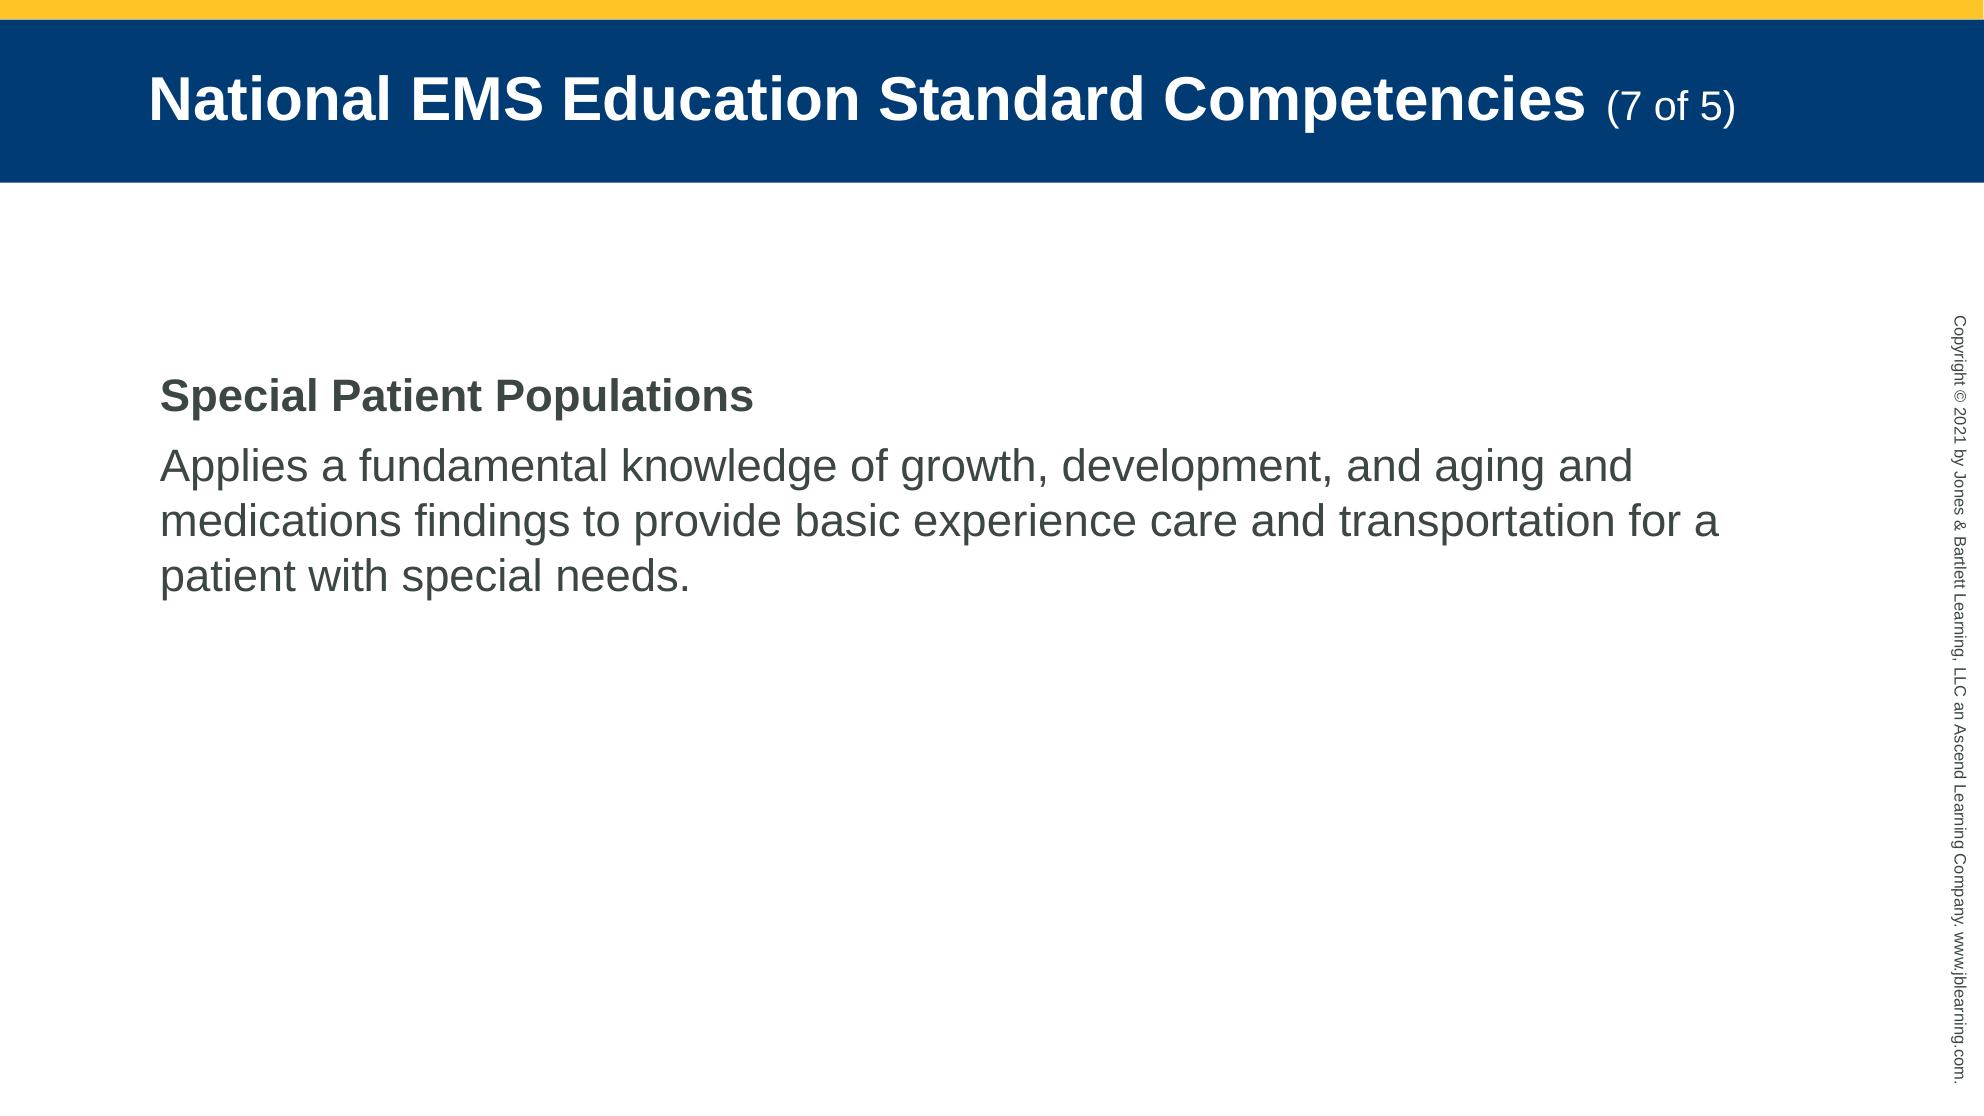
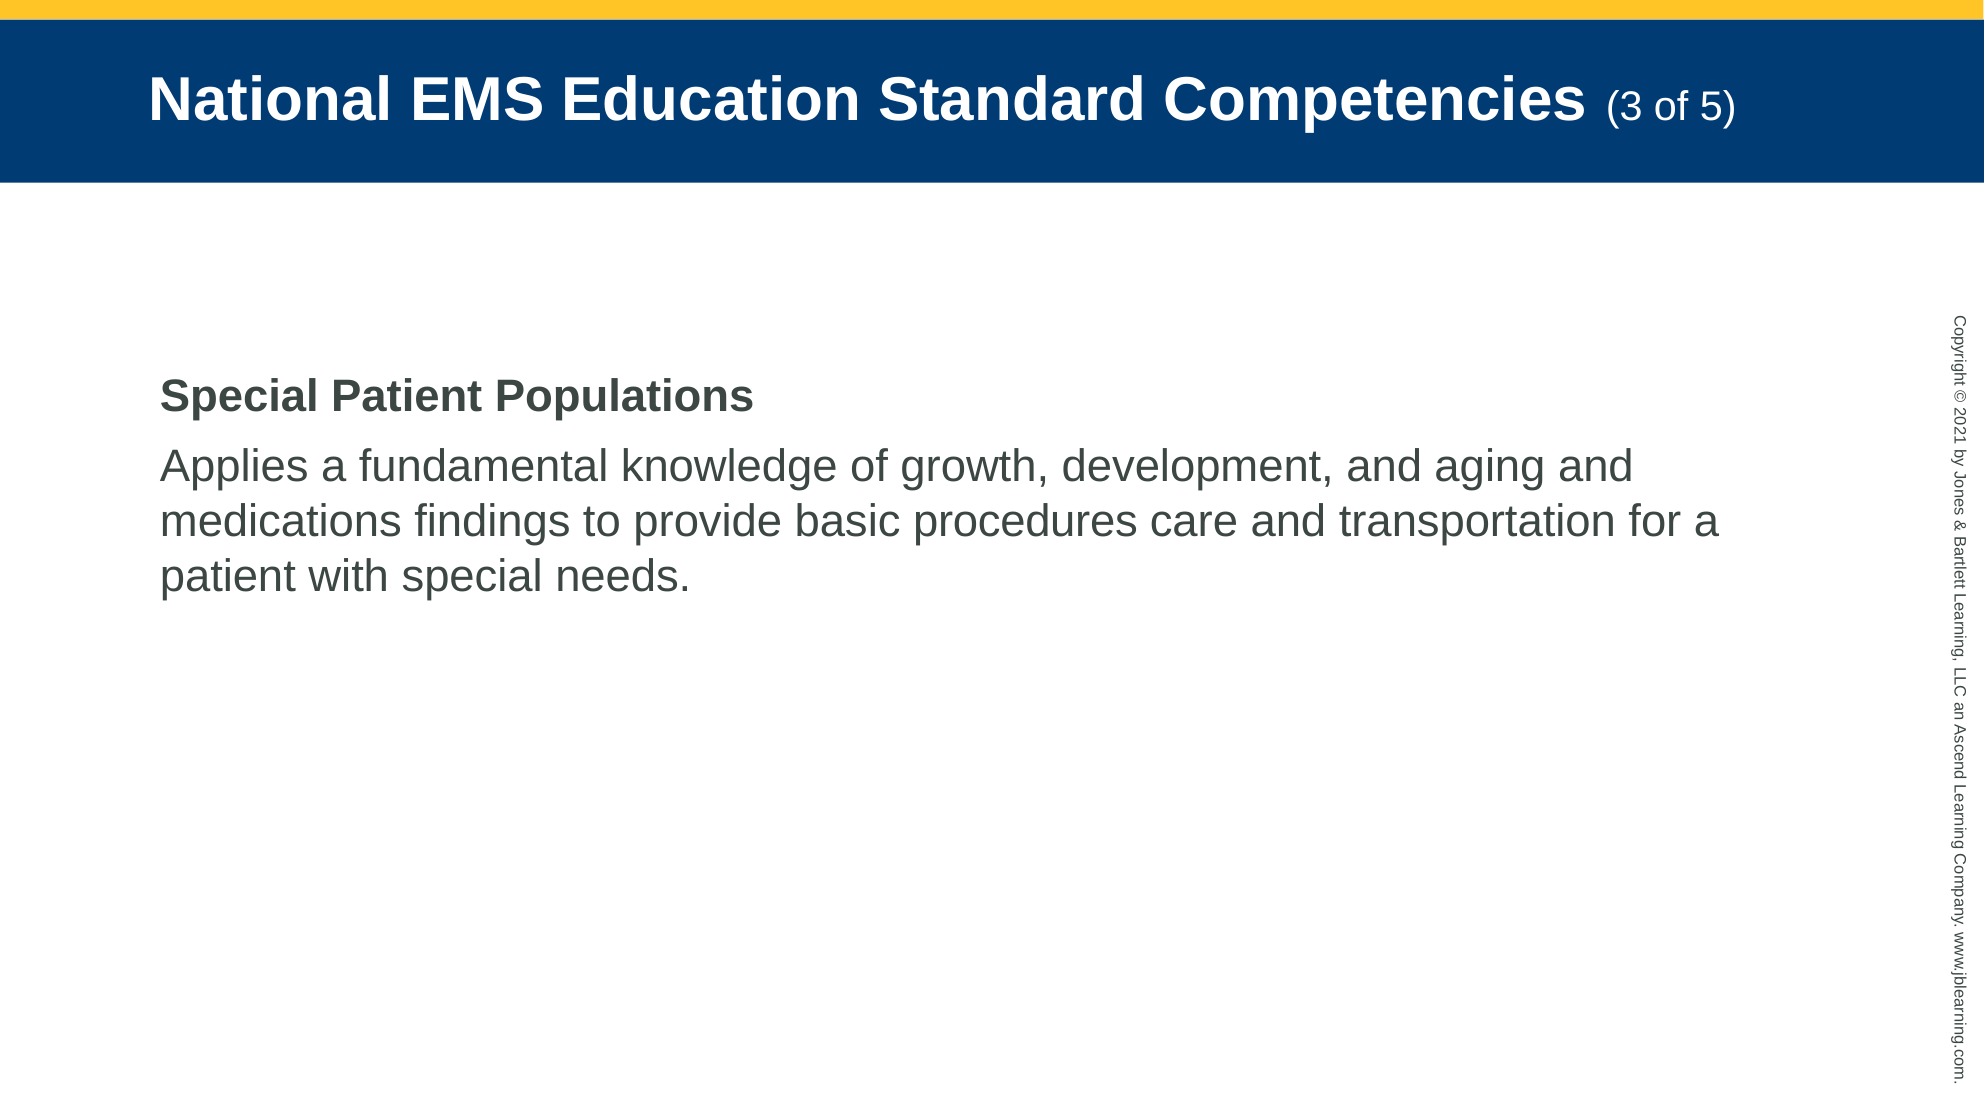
7: 7 -> 3 (1624, 107)
experience: experience -> procedures (1025, 521)
